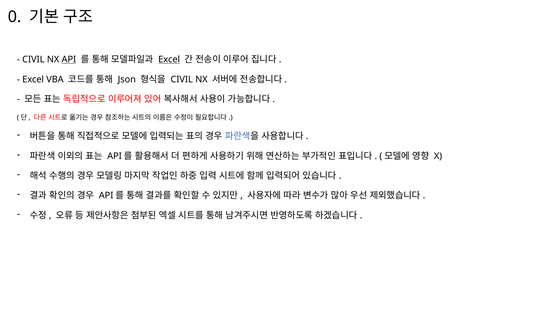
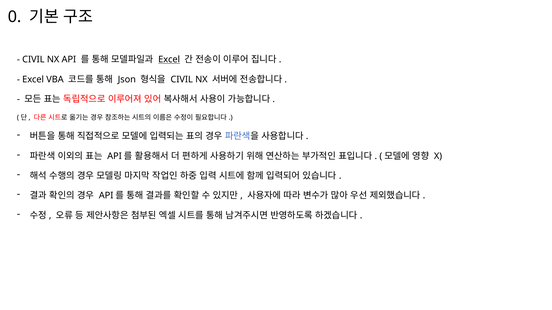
API underline: present -> none (69, 60)
